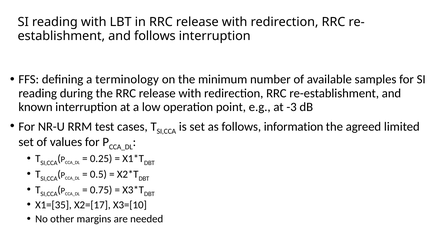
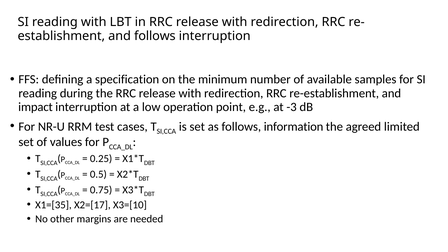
terminology: terminology -> specification (127, 79)
known: known -> impact (35, 107)
